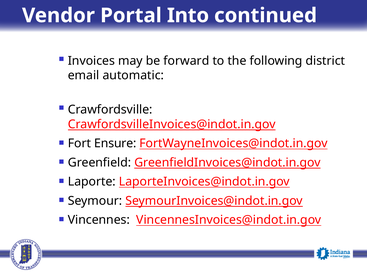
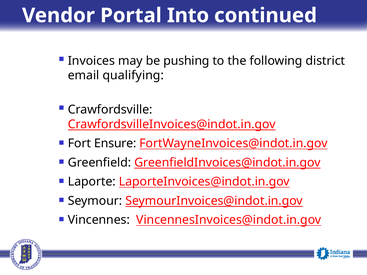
forward: forward -> pushing (186, 61)
automatic: automatic -> qualifying (133, 75)
